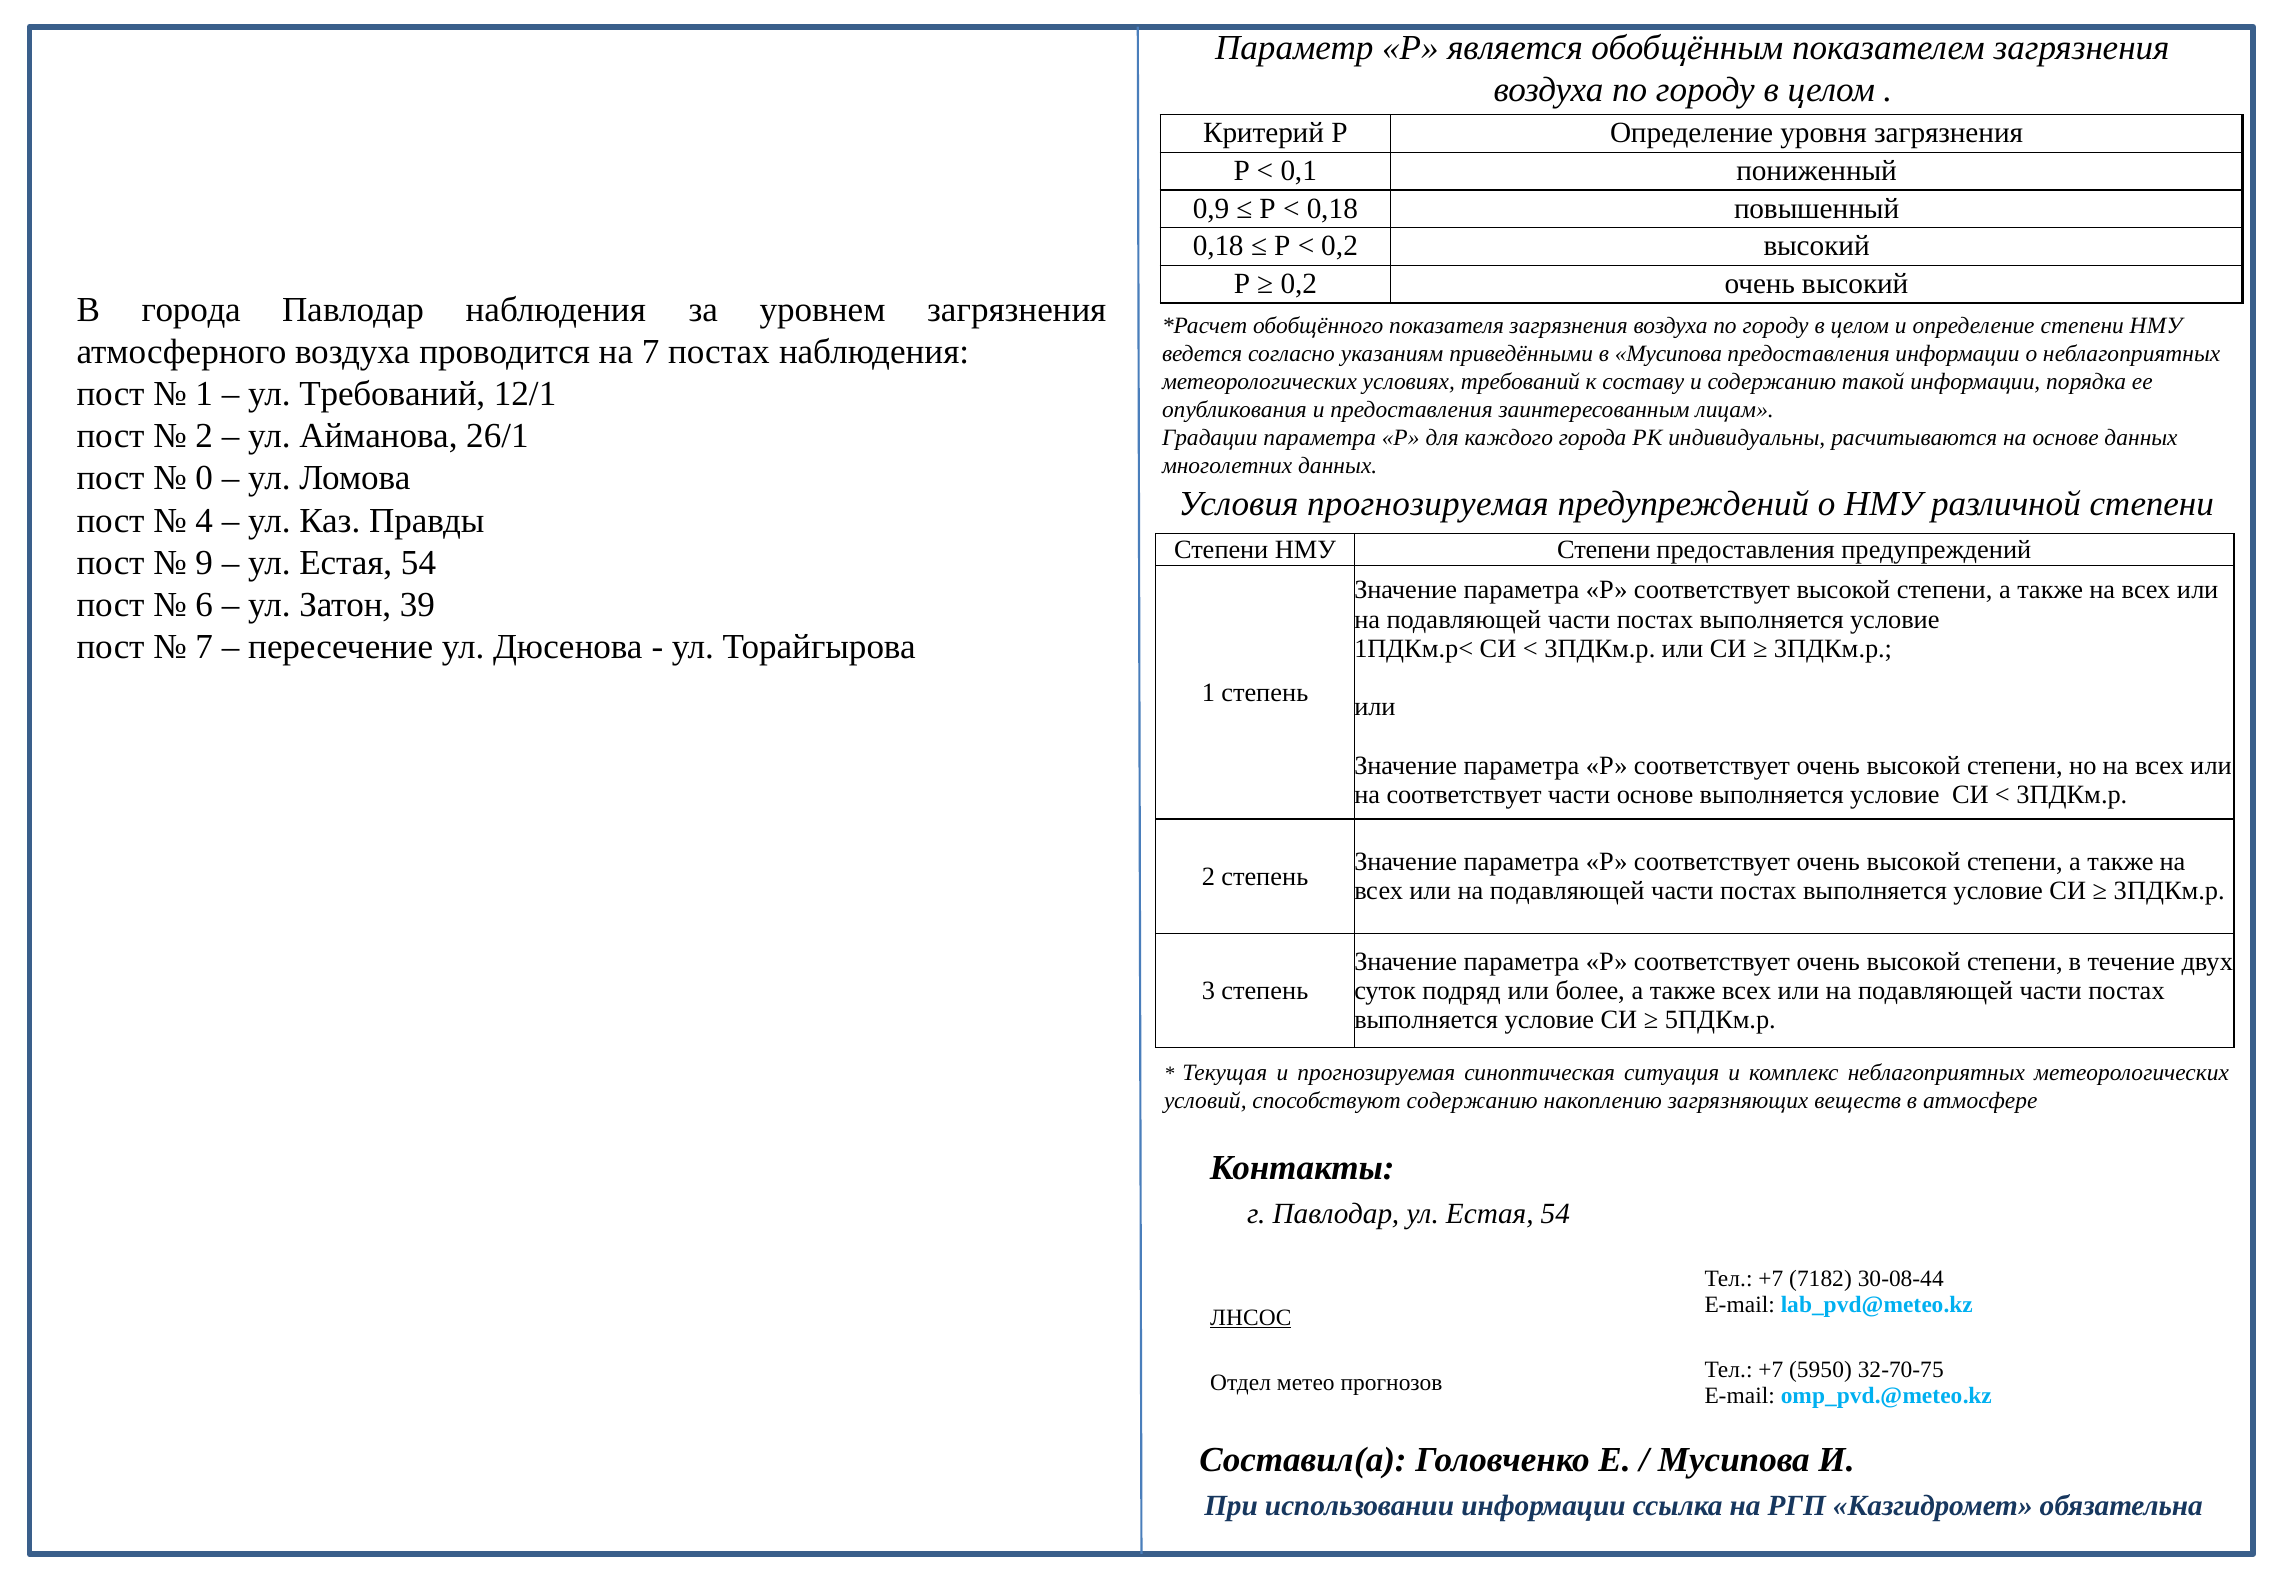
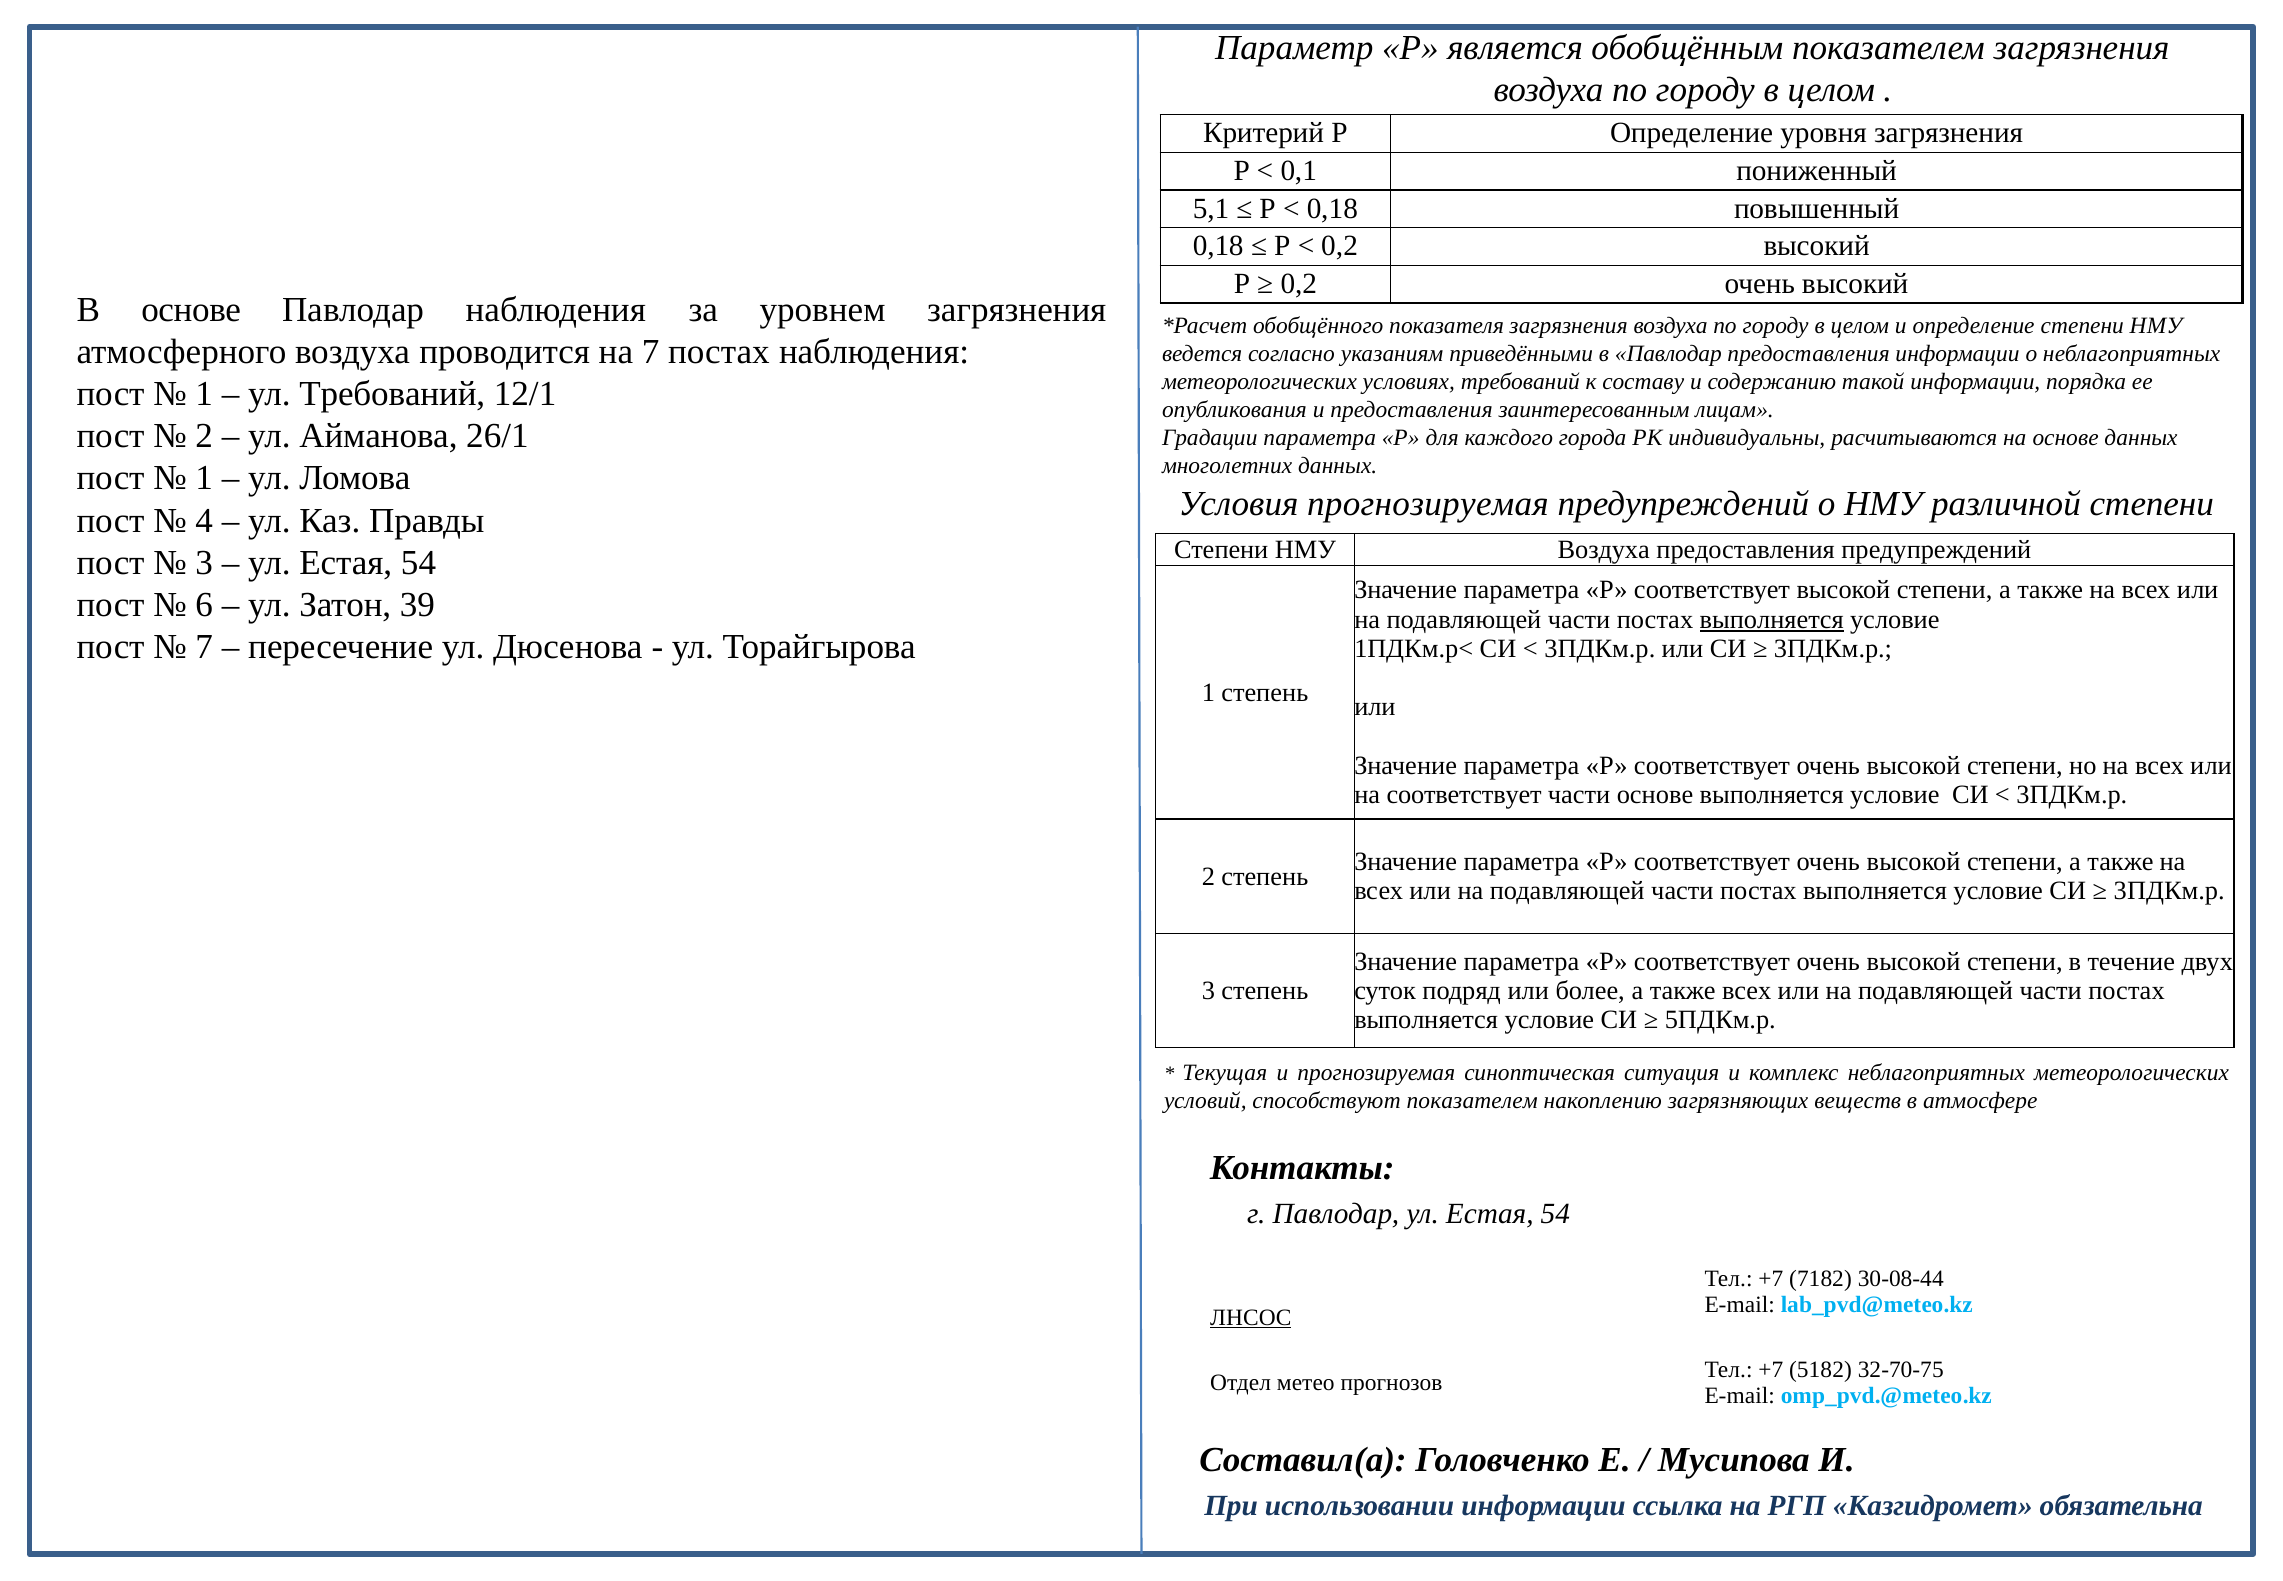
0,9: 0,9 -> 5,1 (1211, 209)
В города: города -> основе (191, 310)
в Мусипова: Мусипова -> Павлодар (1668, 354)
0: 0 -> 1 (204, 478)
НМУ Степени: Степени -> Воздуха (1604, 549)
9: 9 -> 3 (204, 562)
выполняется underline: none -> present (1772, 619)
способствуют содержанию: содержанию -> показателем (1472, 1101)
5950: 5950 -> 5182 (1820, 1369)
